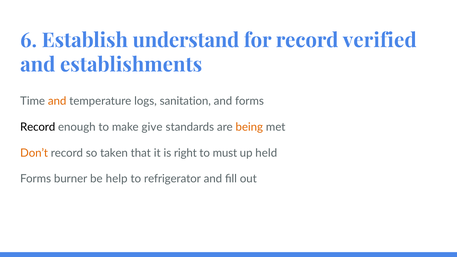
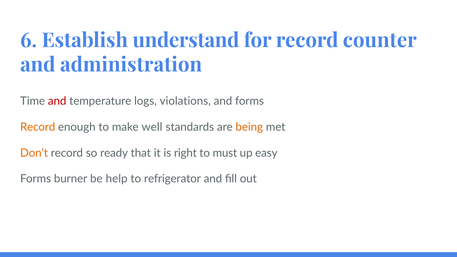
verified: verified -> counter (380, 40)
establishments: establishments -> administration (131, 65)
and colour: orange -> red (57, 101)
sanitation: sanitation -> violations (185, 101)
Record colour: black -> orange (38, 127)
give: give -> well (152, 127)
taken: taken -> ready (114, 153)
held: held -> easy (266, 153)
